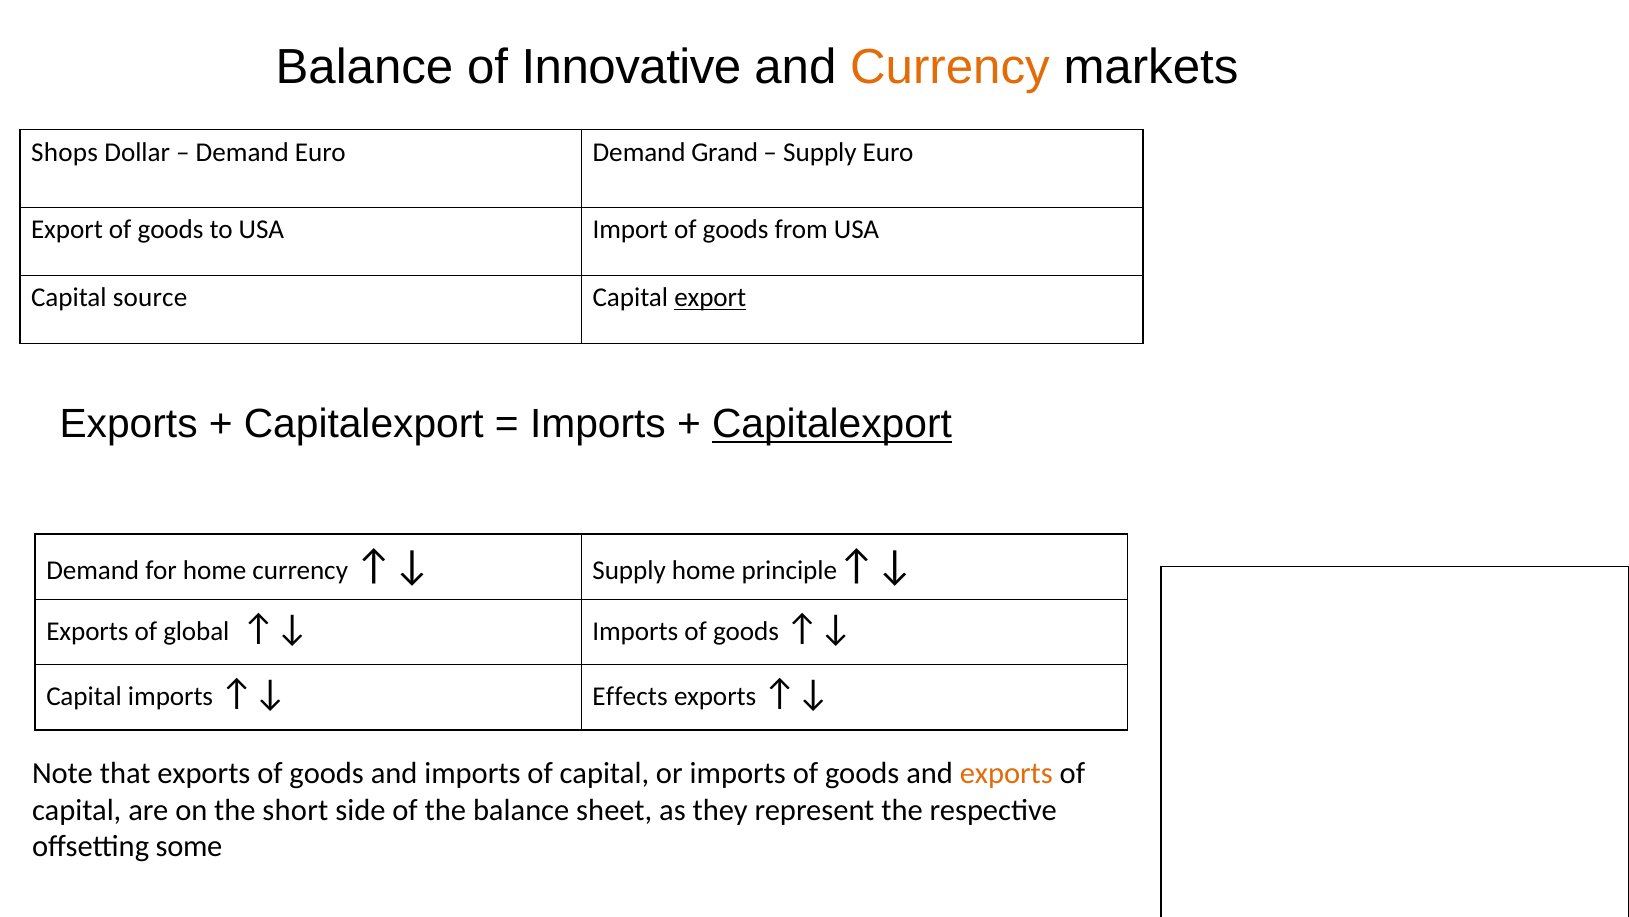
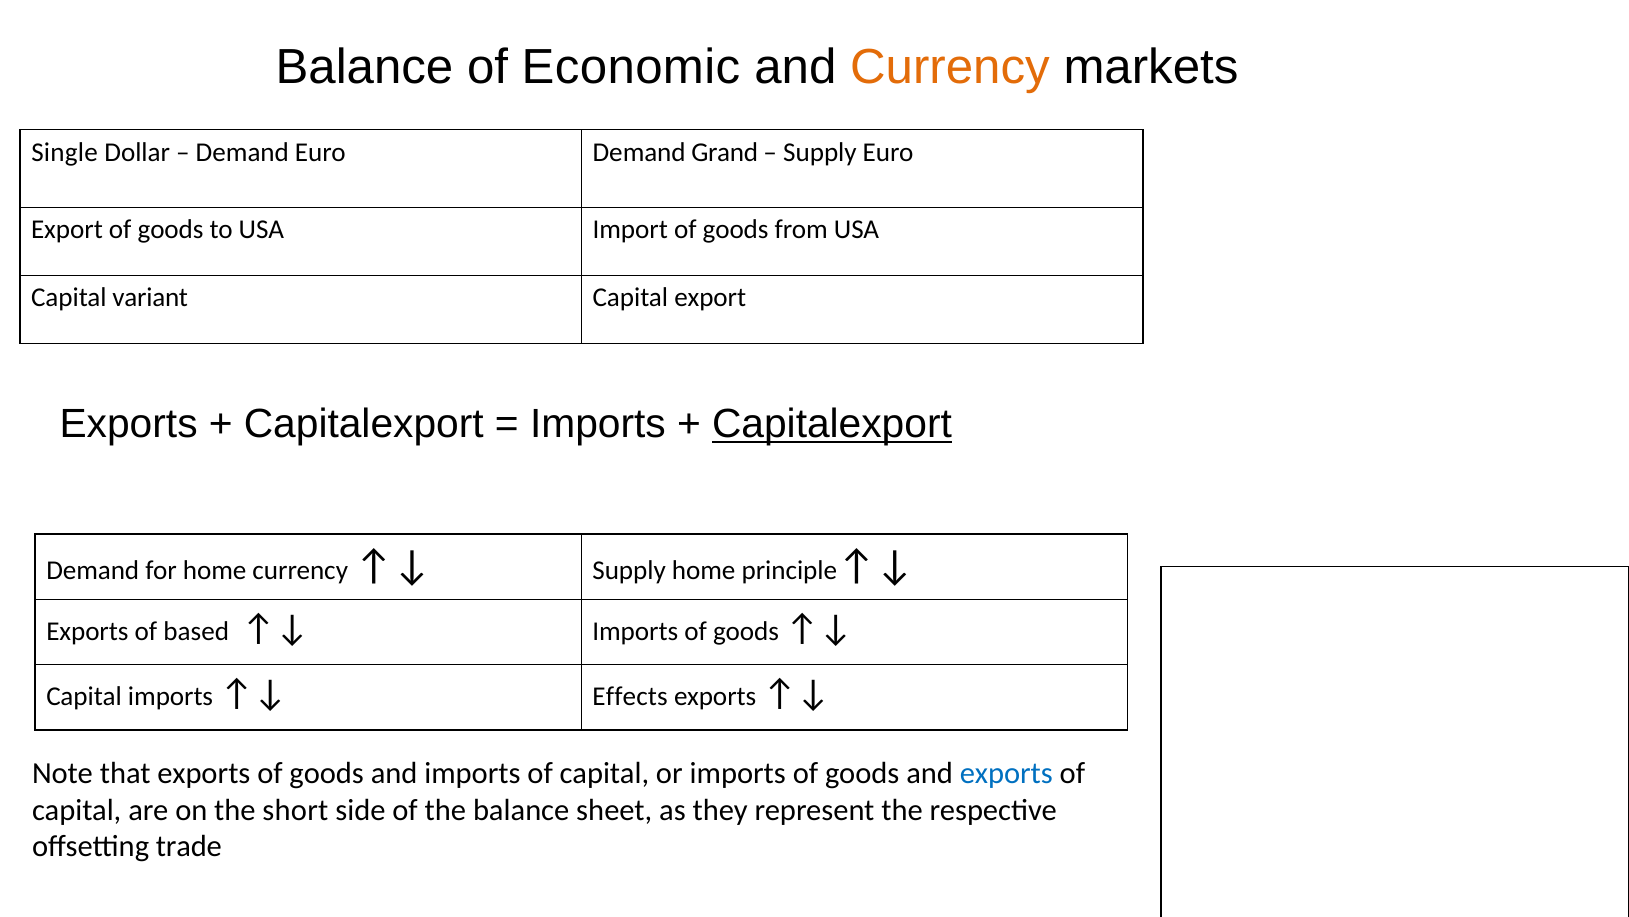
Innovative: Innovative -> Economic (631, 68)
Shops: Shops -> Single (65, 152)
source: source -> variant (150, 298)
export underline: present -> none (710, 298)
global: global -> based (196, 631)
exports colour: orange -> blue (1006, 773)
some: some -> trade (189, 846)
